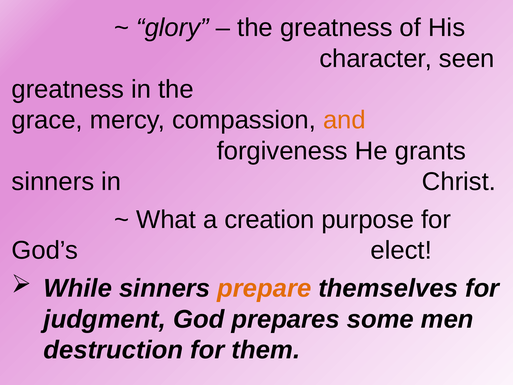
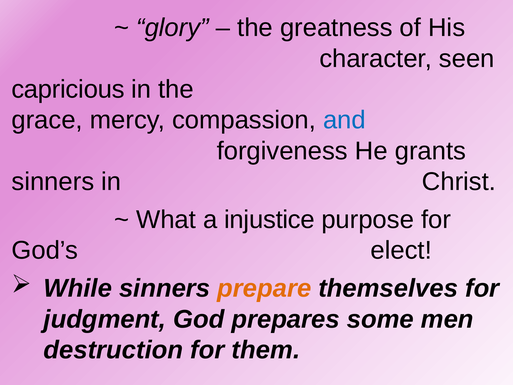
greatness: greatness -> capricious (68, 89)
and colour: orange -> blue (344, 120)
creation: creation -> injustice (270, 220)
